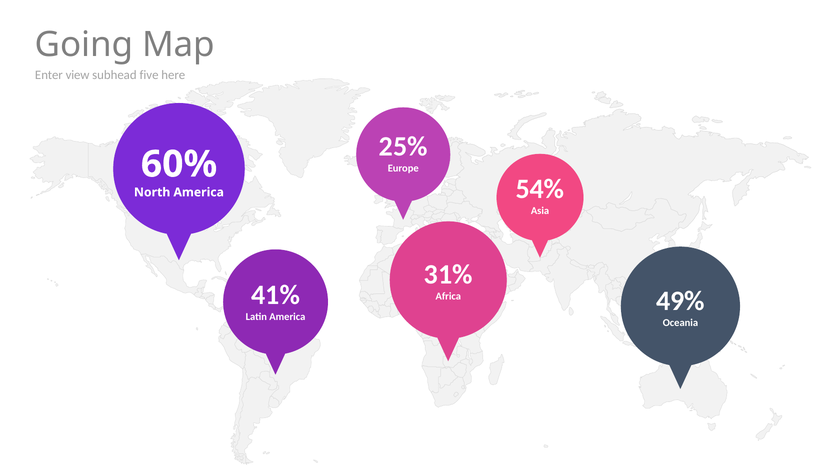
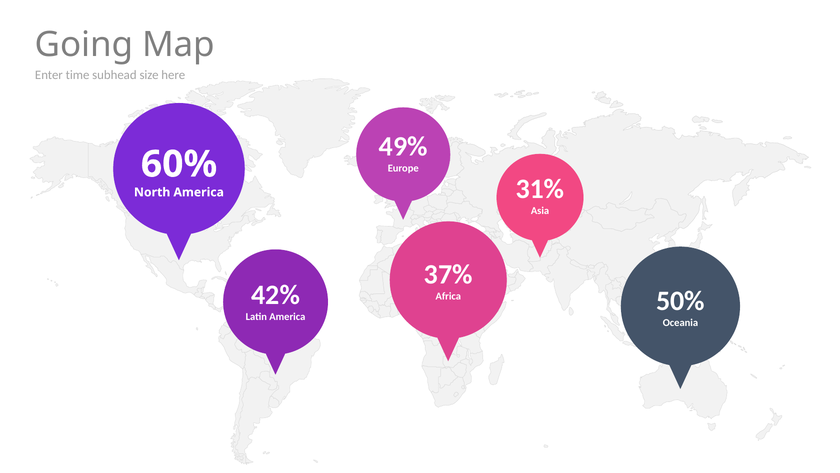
view: view -> time (78, 75)
five: five -> size (149, 75)
25%: 25% -> 49% (403, 146)
54%: 54% -> 31% (540, 189)
31%: 31% -> 37% (448, 274)
41%: 41% -> 42% (276, 295)
49%: 49% -> 50% (680, 301)
